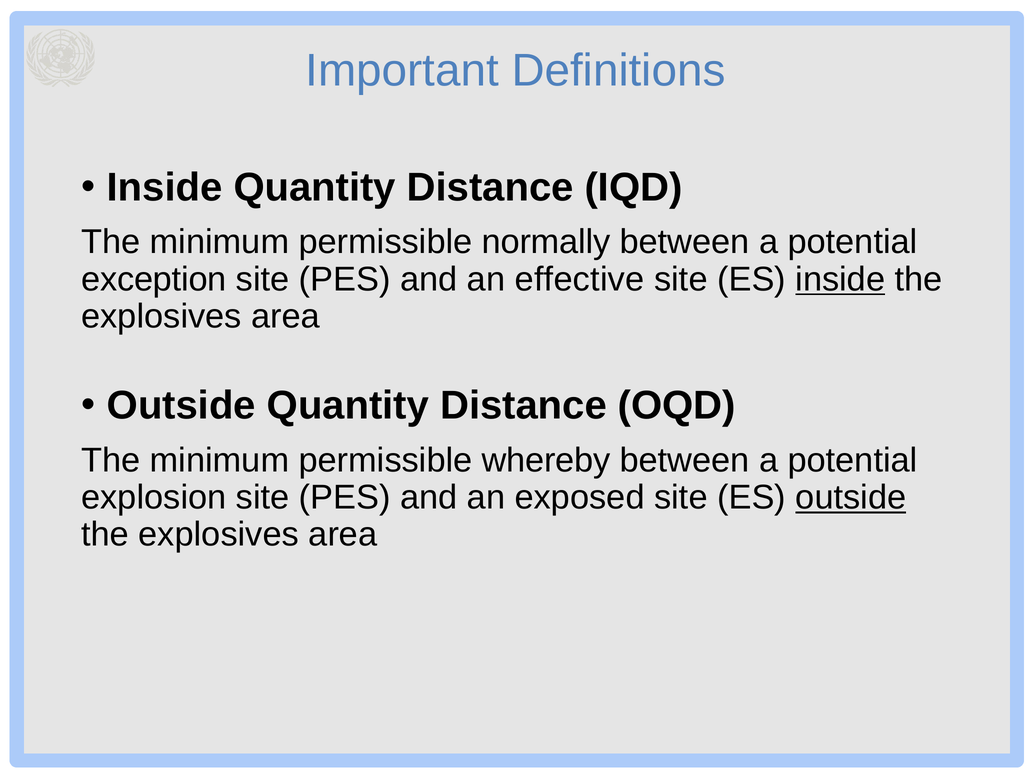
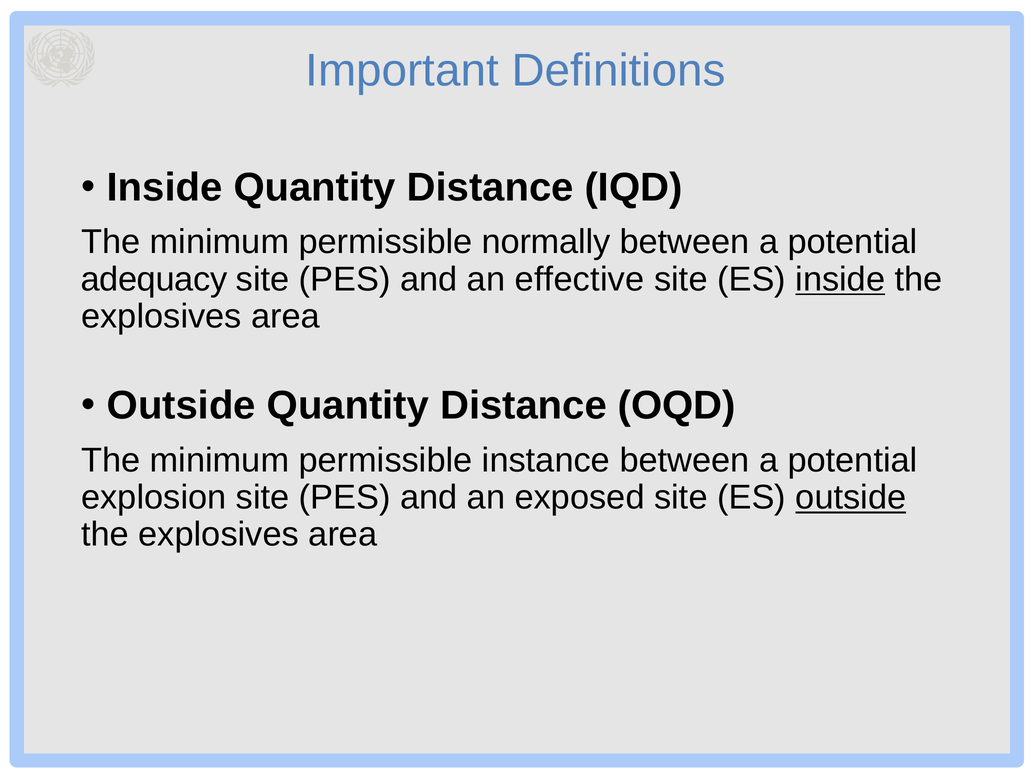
exception: exception -> adequacy (154, 279)
whereby: whereby -> instance (546, 460)
